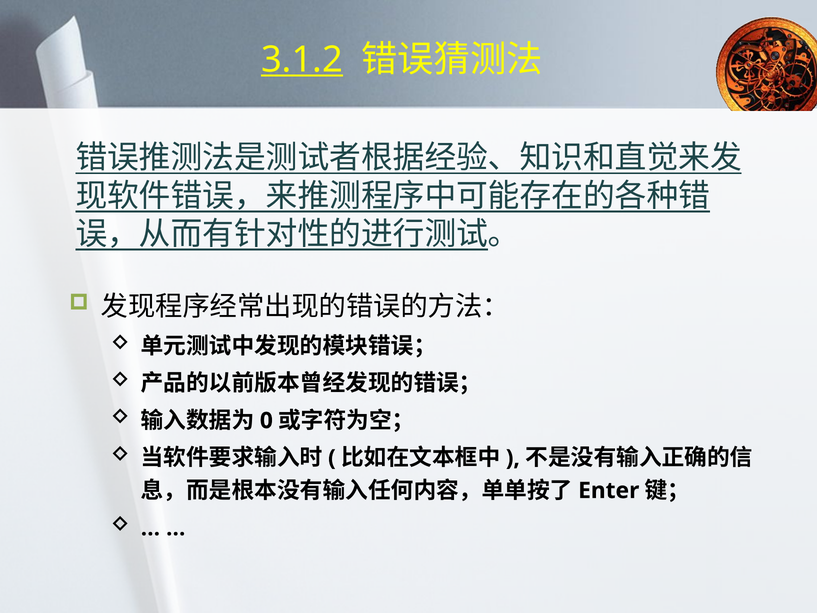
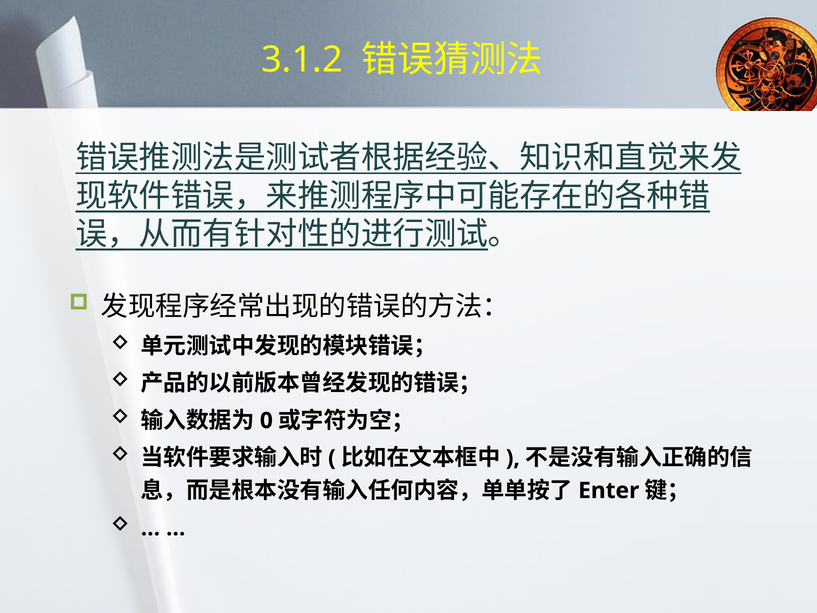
3.1.2 underline: present -> none (302, 60)
